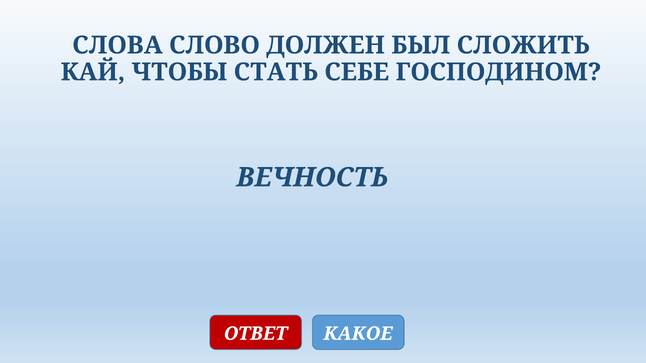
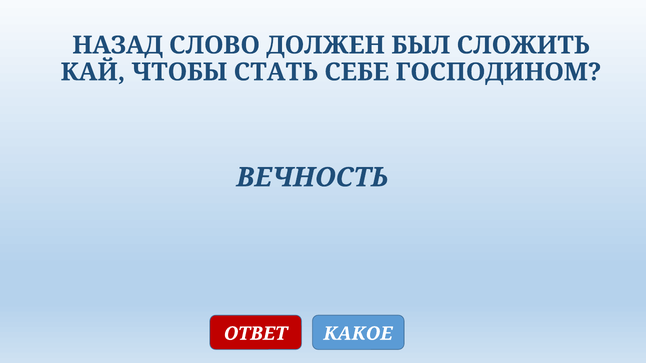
СЛОВА: СЛОВА -> НАЗАД (118, 45)
